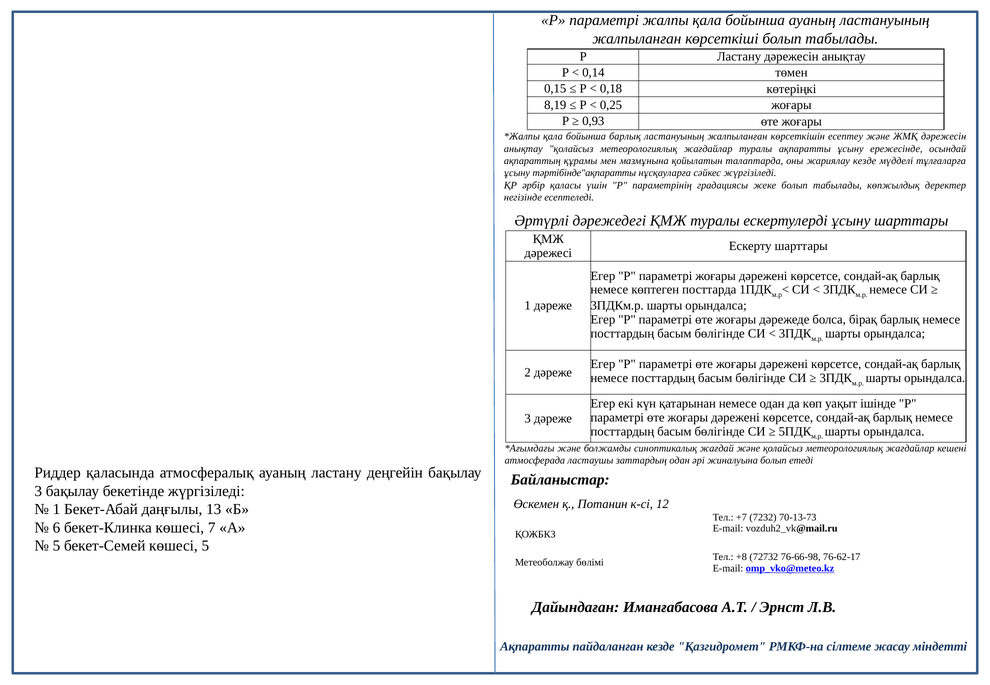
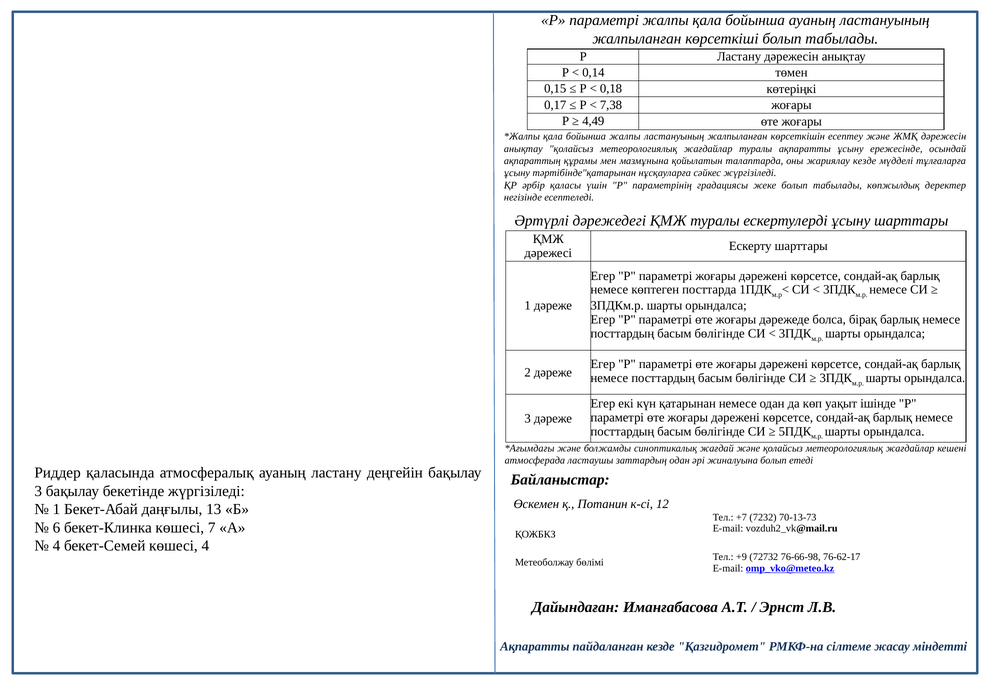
8,19: 8,19 -> 0,17 (555, 105)
0,25: 0,25 -> 7,38 (611, 105)
0,93: 0,93 -> 4,49 (593, 121)
бойынша барлық: барлық -> жалпы (625, 137)
тәртібінде"ақпаратты: тәртібінде"ақпаратты -> тәртібінде"қатарынан (584, 173)
5: 5 -> 4 (57, 546)
көшесі 5: 5 -> 4 (205, 546)
+8: +8 -> +9 (741, 557)
